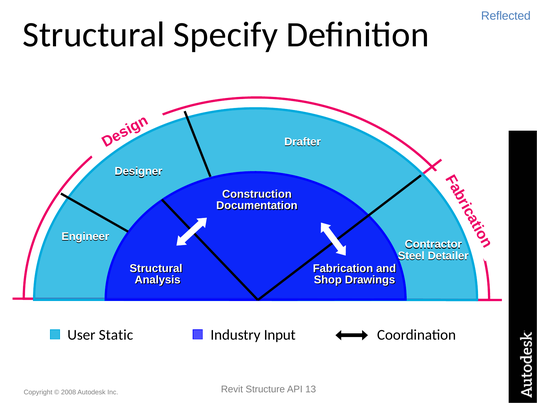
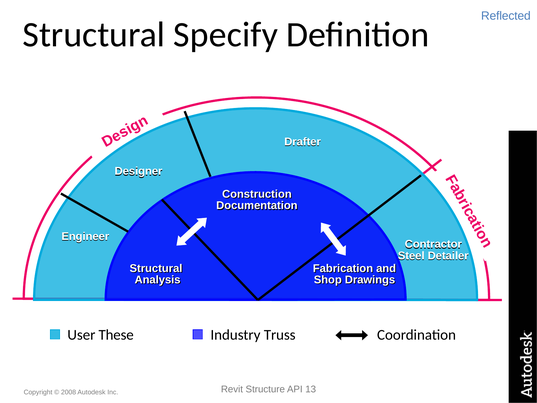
Static: Static -> These (116, 335)
Input: Input -> Truss (280, 335)
